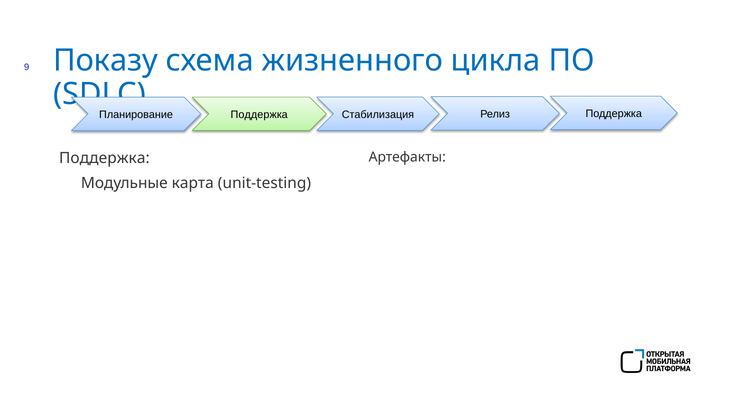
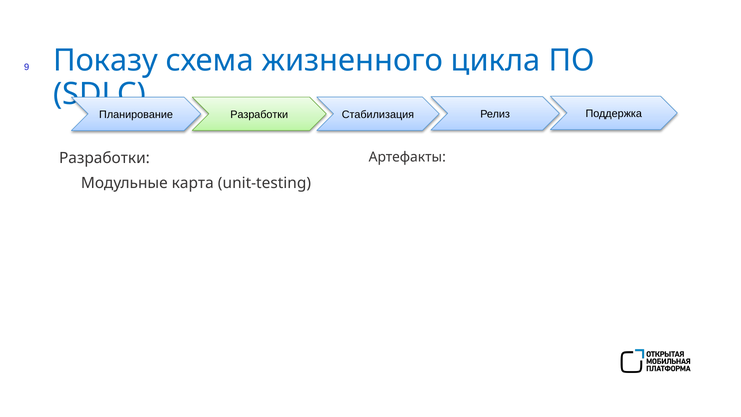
Поддержка: Поддержка -> Разработки (259, 114)
Поддержка: Поддержка -> Разработки (104, 158)
